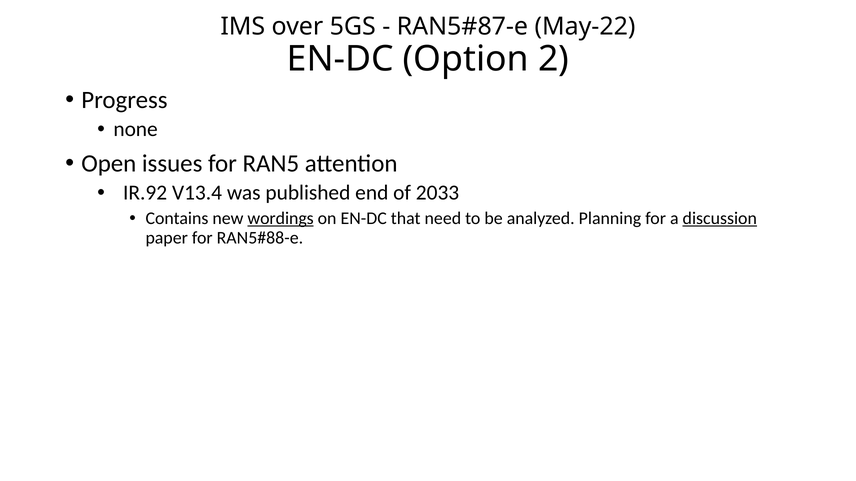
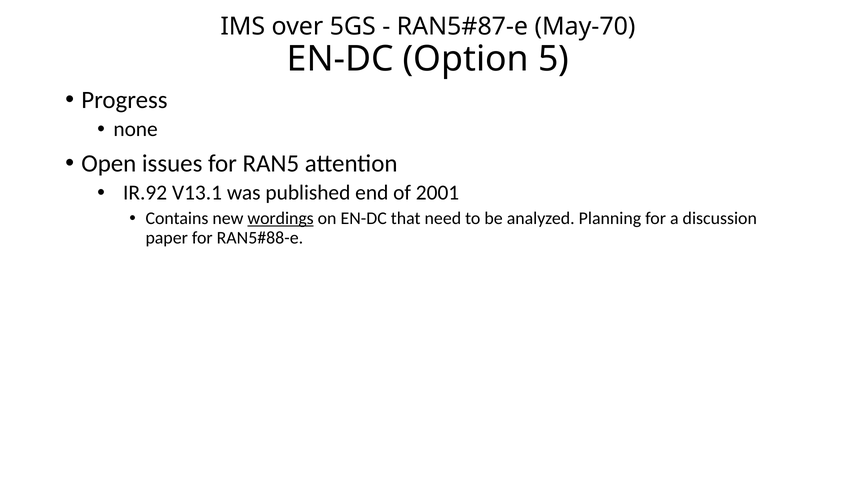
May-22: May-22 -> May-70 (585, 26)
2: 2 -> 5 (554, 59)
V13.4: V13.4 -> V13.1 (197, 193)
2033: 2033 -> 2001 (438, 193)
discussion underline: present -> none (720, 219)
